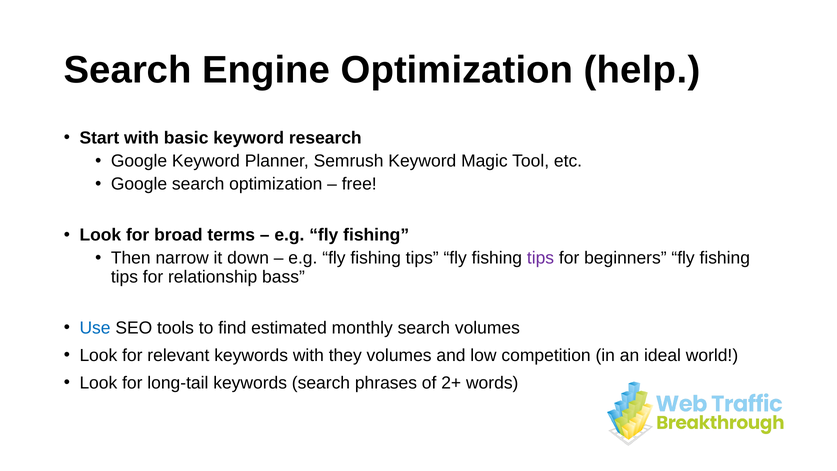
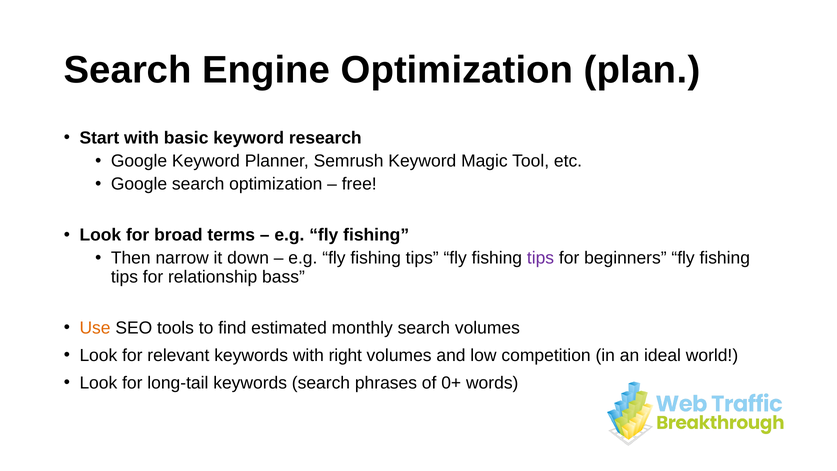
help: help -> plan (642, 70)
Use colour: blue -> orange (95, 328)
they: they -> right (345, 355)
2+: 2+ -> 0+ (451, 383)
